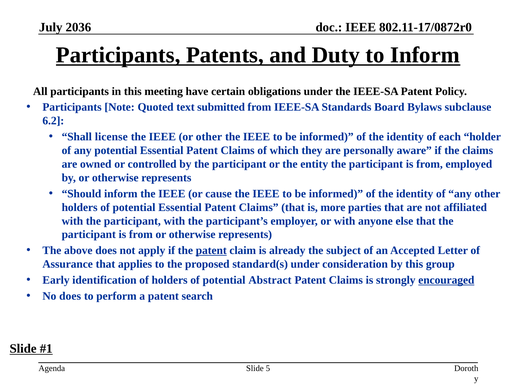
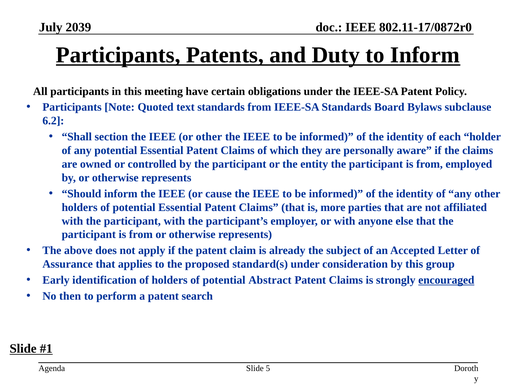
2036: 2036 -> 2039 (78, 27)
text submitted: submitted -> standards (221, 107)
license: license -> section (111, 137)
patent underline: present -> none (211, 250)
No does: does -> then (70, 296)
